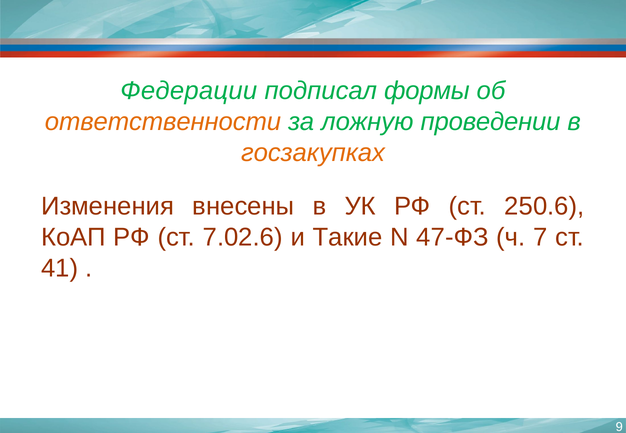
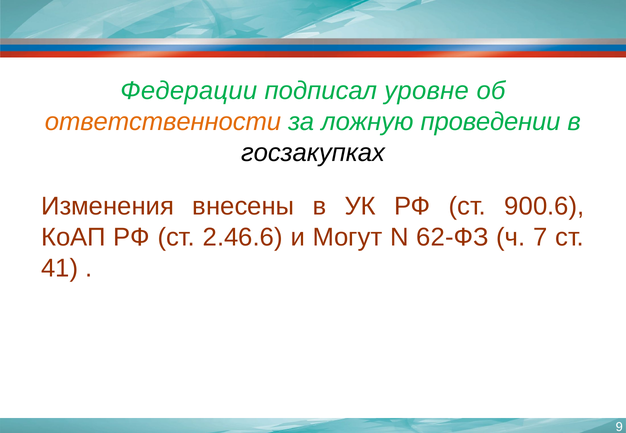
формы: формы -> уровне (427, 91)
госзакупках colour: orange -> black (313, 153)
250.6: 250.6 -> 900.6 (544, 207)
7.02.6: 7.02.6 -> 2.46.6 (243, 238)
Такие: Такие -> Могут (347, 238)
47-ФЗ: 47-ФЗ -> 62-ФЗ (453, 238)
